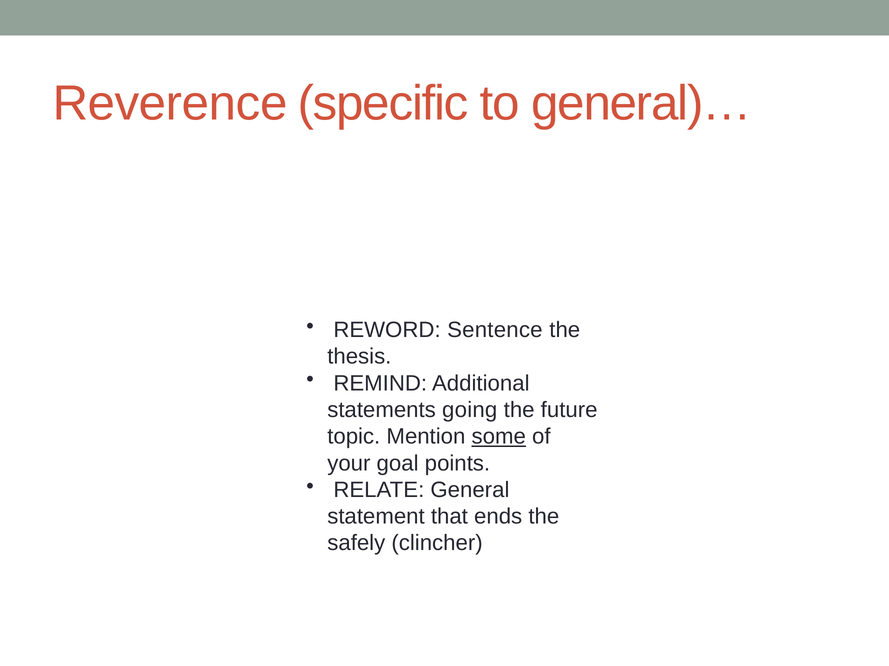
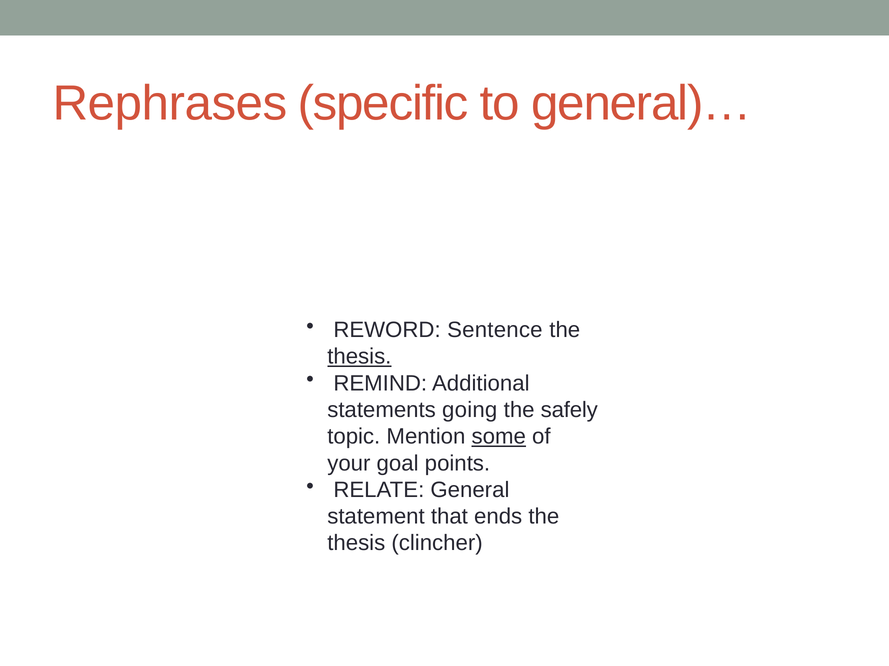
Reverence: Reverence -> Rephrases (170, 103)
thesis underline: none -> present (359, 357)
future: future -> safely (569, 410)
safely: safely -> thesis (356, 544)
